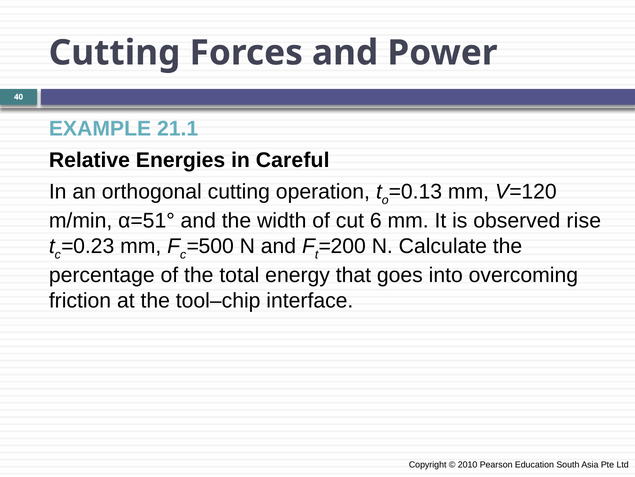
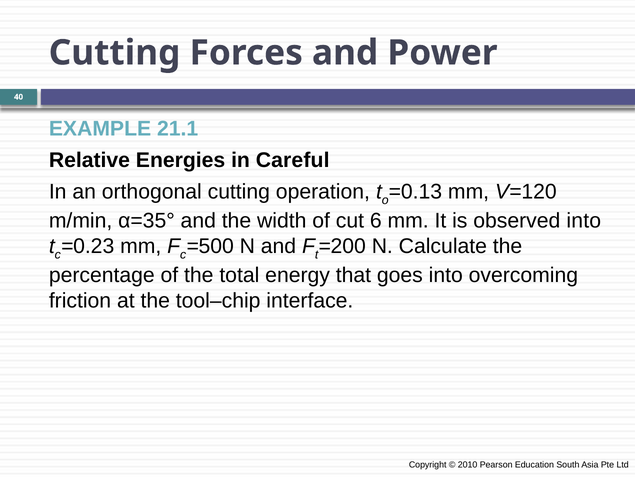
α=51°: α=51° -> α=35° (146, 221)
observed rise: rise -> into (584, 221)
